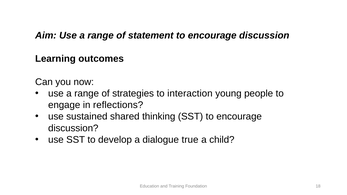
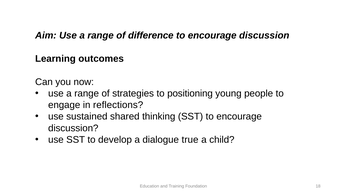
statement: statement -> difference (151, 35)
interaction: interaction -> positioning (190, 94)
